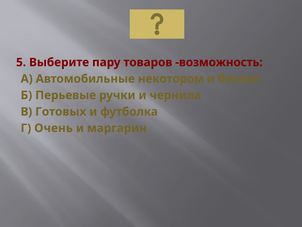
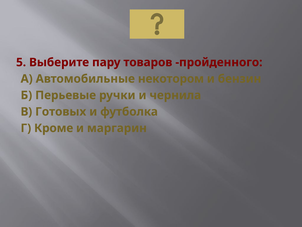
возможность: возможность -> пройденного (219, 62)
Очень: Очень -> Кроме (54, 128)
